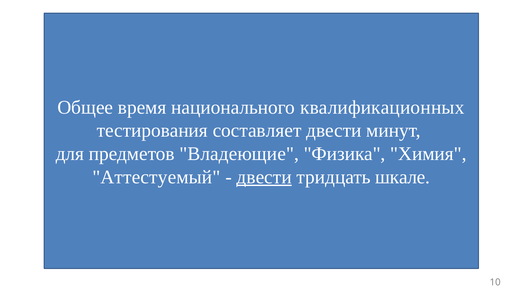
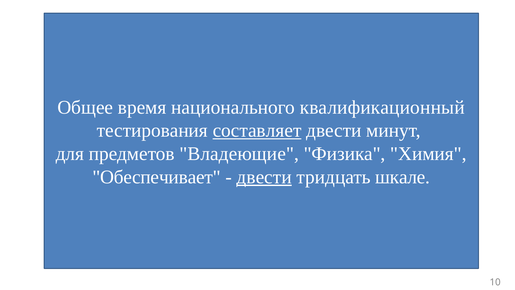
квалификационных: квалификационных -> квалификационный (382, 107)
составляет underline: none -> present (257, 130)
Аттестуемый: Аттестуемый -> Обеспечивает (157, 177)
